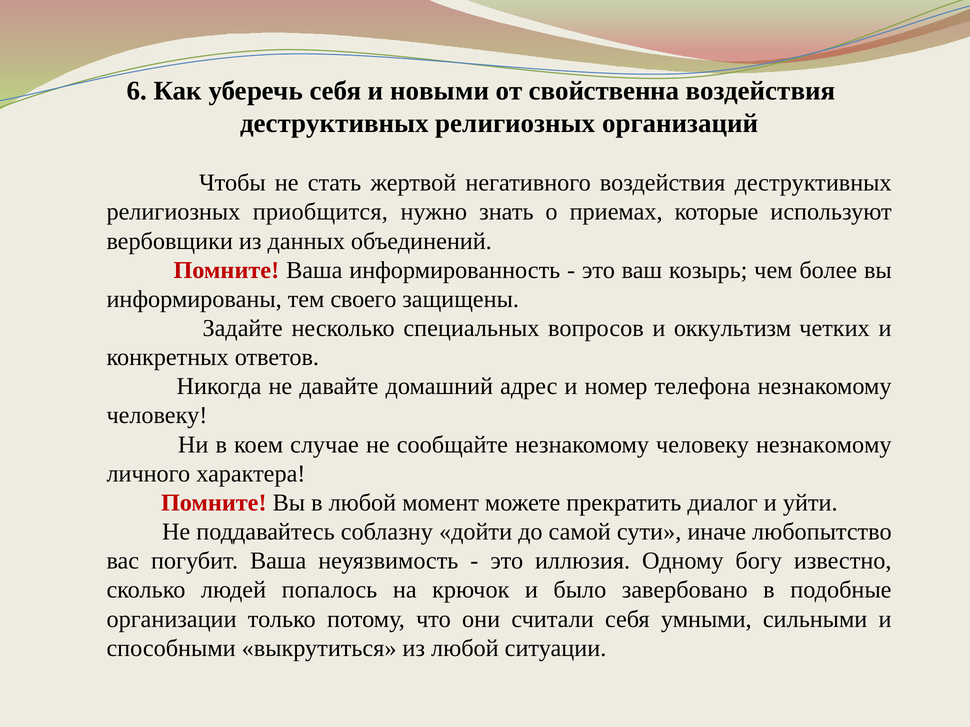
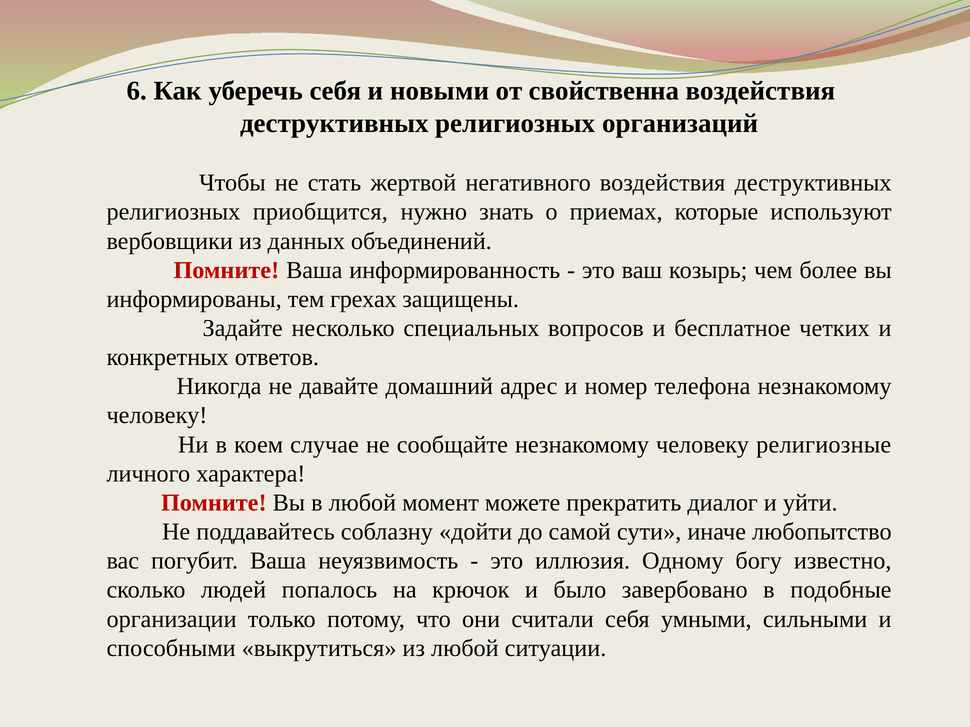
своего: своего -> грехах (363, 299)
оккультизм: оккультизм -> бесплатное (732, 328)
человеку незнакомому: незнакомому -> религиозные (824, 445)
